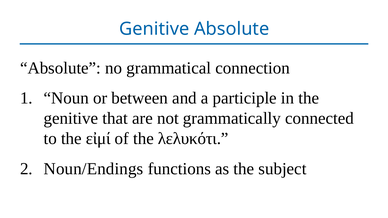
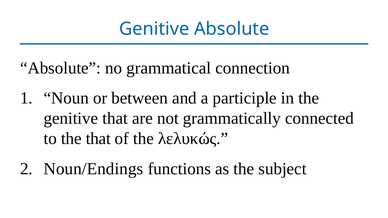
the εἰμί: εἰμί -> that (98, 139)
λελυκότι: λελυκότι -> λελυκώς (193, 139)
